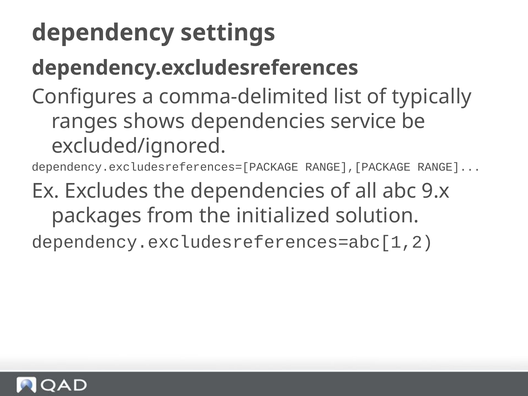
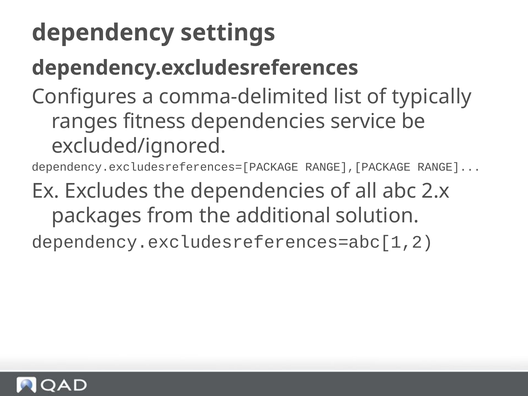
shows: shows -> fitness (154, 121)
9.x: 9.x -> 2.x (436, 191)
initialized: initialized -> additional (283, 216)
